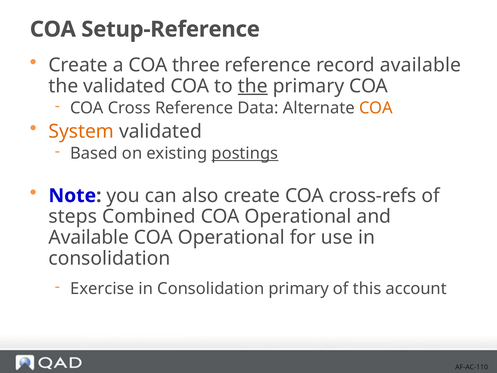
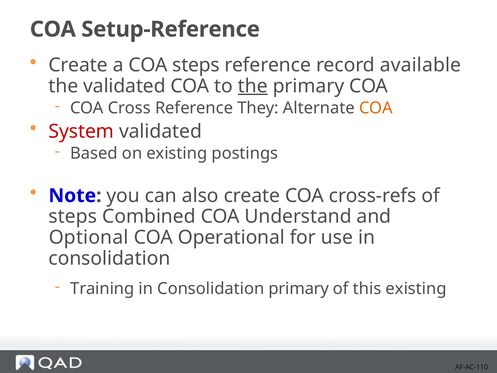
COA three: three -> steps (196, 65)
Data: Data -> They (258, 108)
System colour: orange -> red (81, 131)
postings underline: present -> none (245, 153)
Combined COA Operational: Operational -> Understand (298, 216)
Available: Available -> Optional (89, 237)
Exercise: Exercise -> Training (102, 288)
this account: account -> existing (416, 288)
